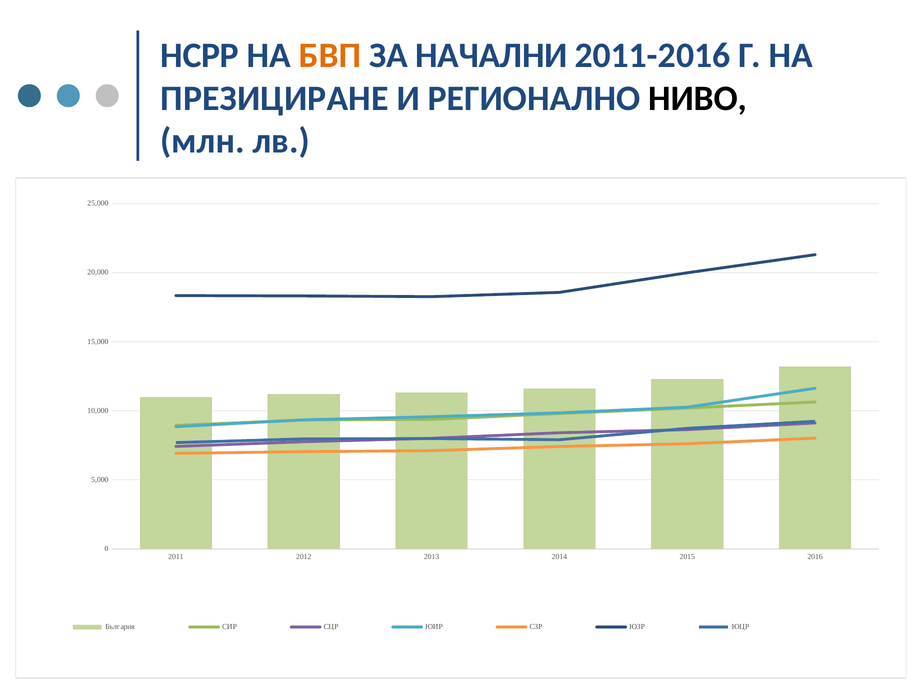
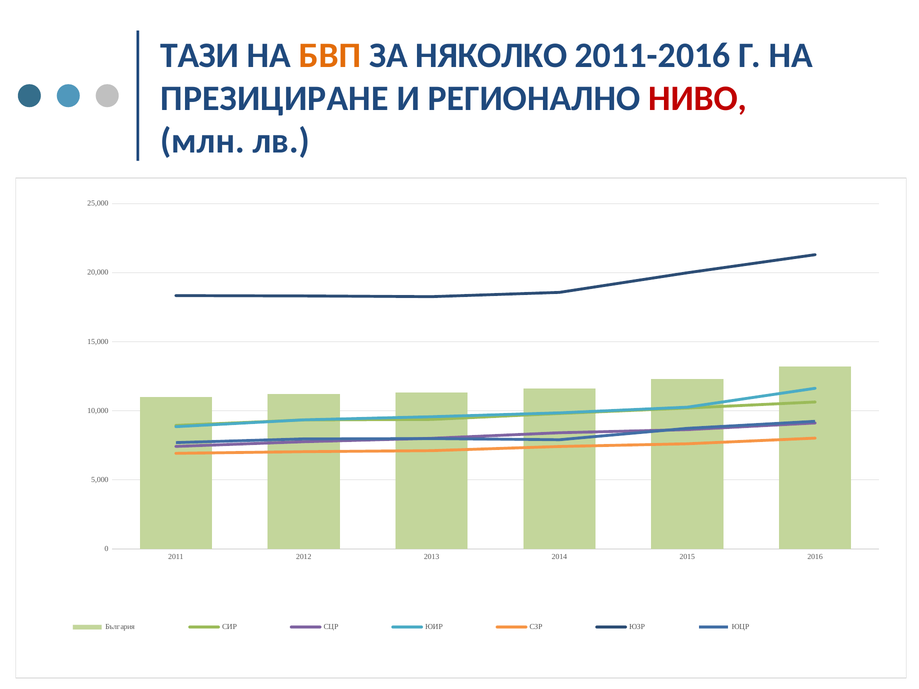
НСРР: НСРР -> ТАЗИ (200, 55)
НАЧАЛНИ: НАЧАЛНИ -> НЯКОЛКО (491, 55)
НИВО colour: black -> red (698, 98)
